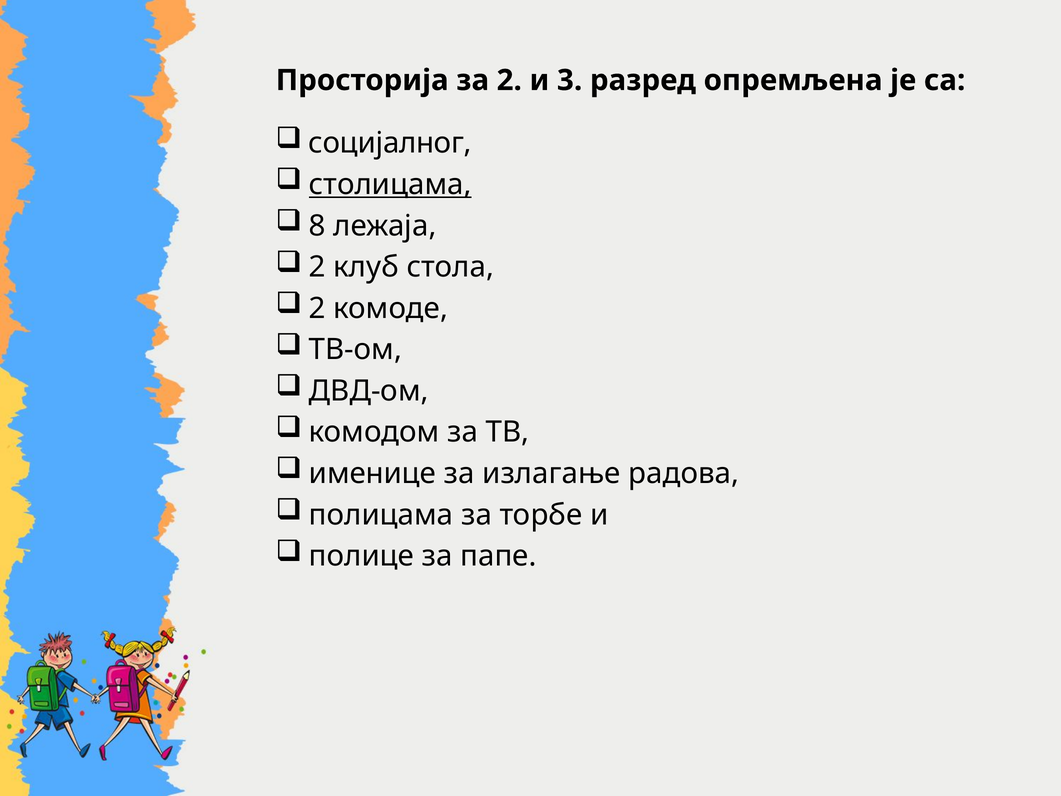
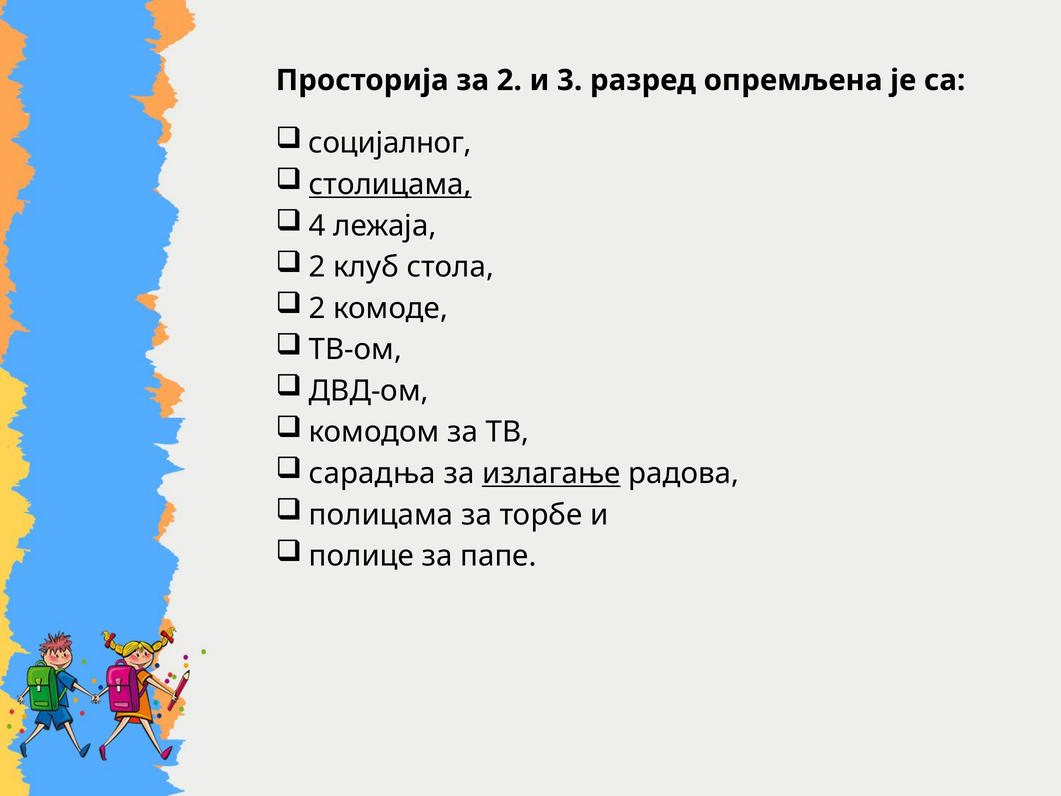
8: 8 -> 4 (317, 226)
именице: именице -> сарадња (372, 473)
излагање underline: none -> present (551, 473)
